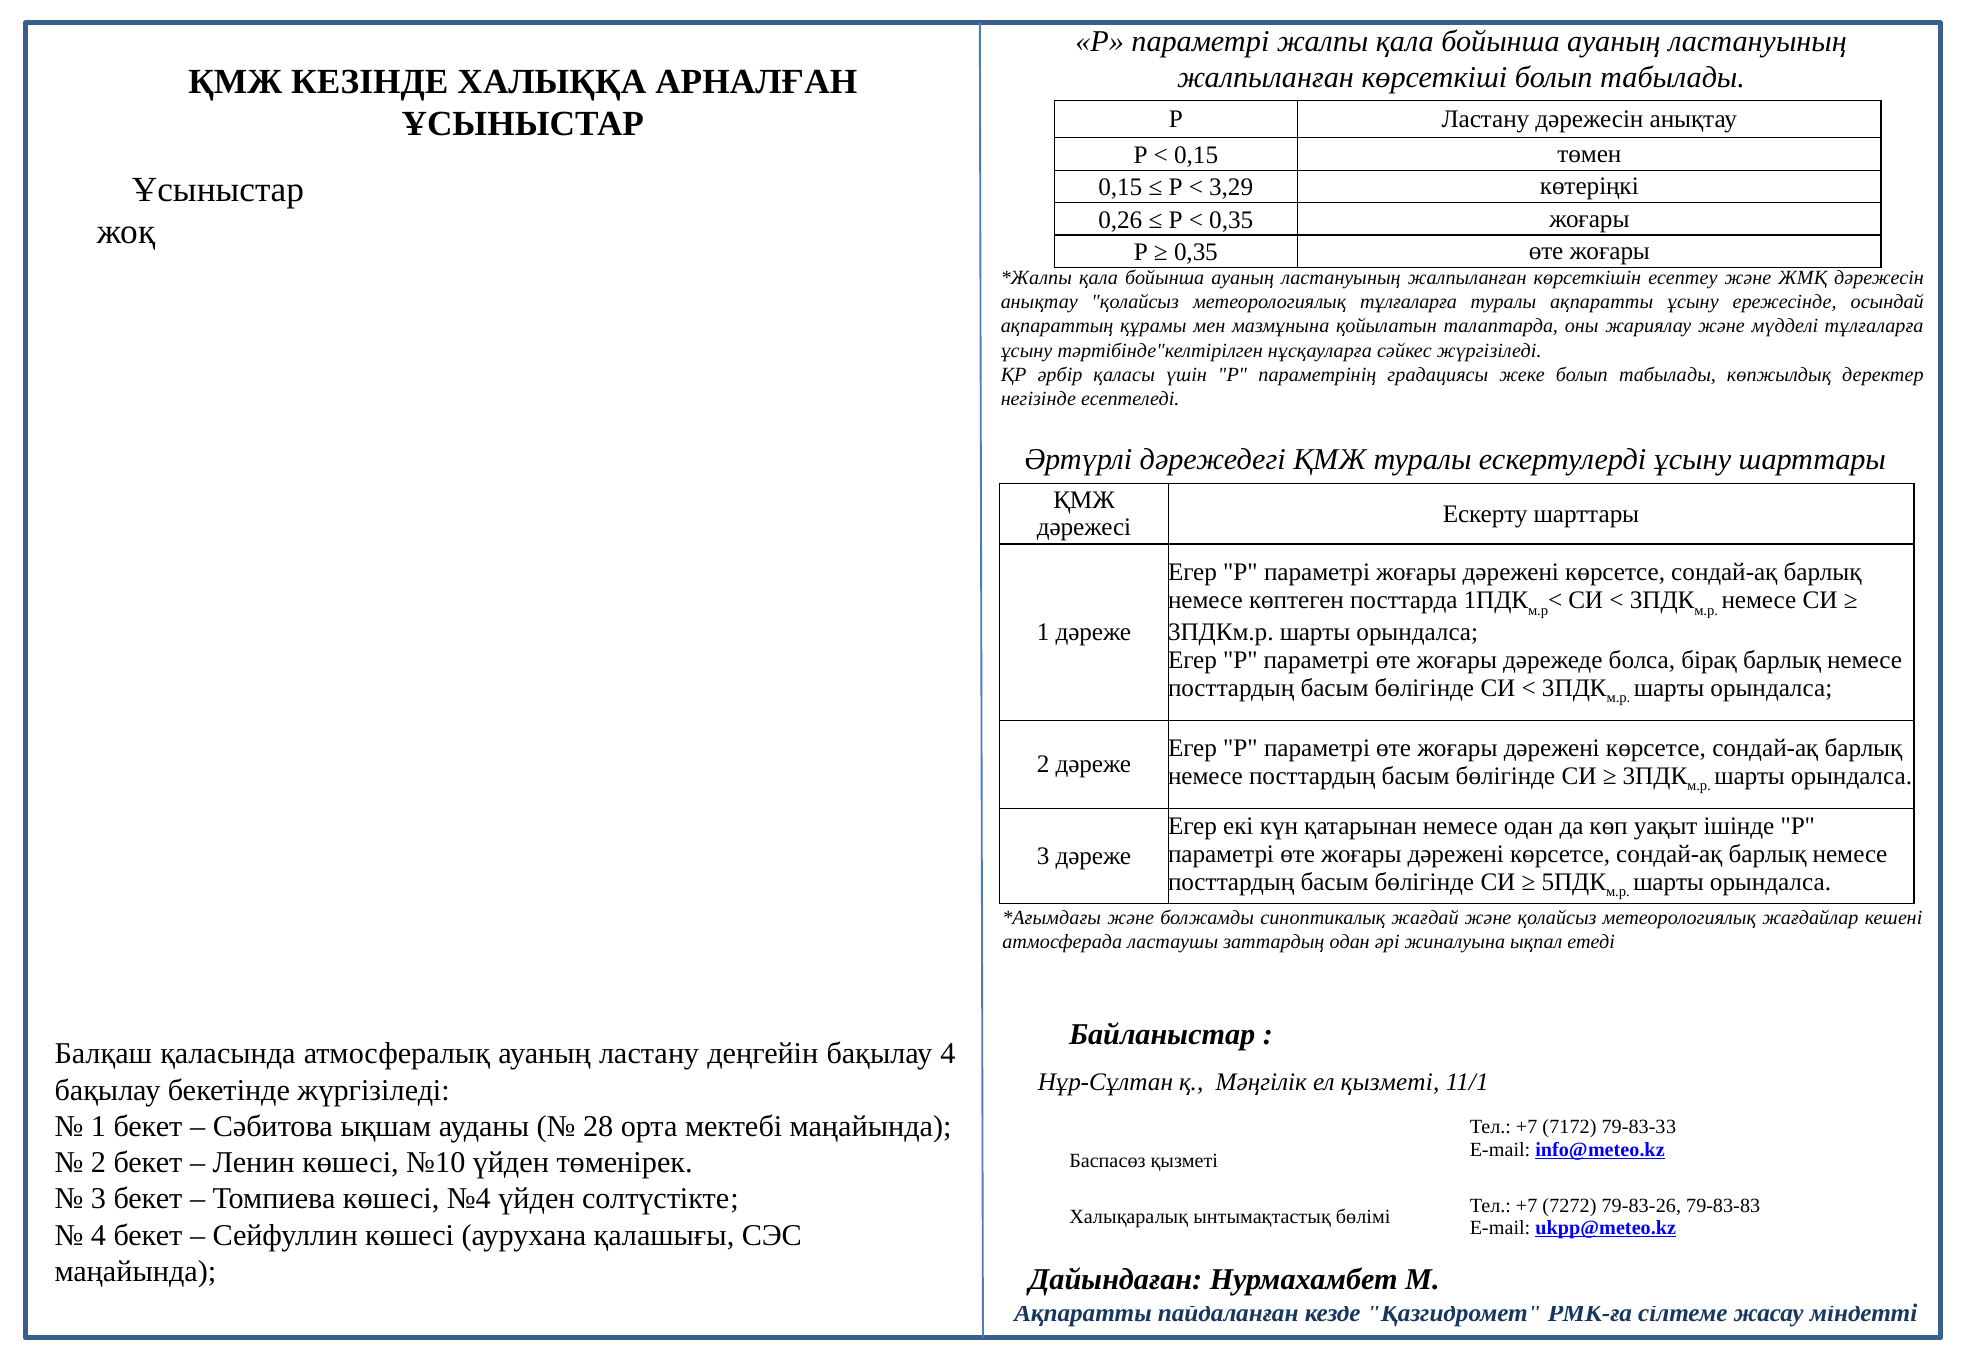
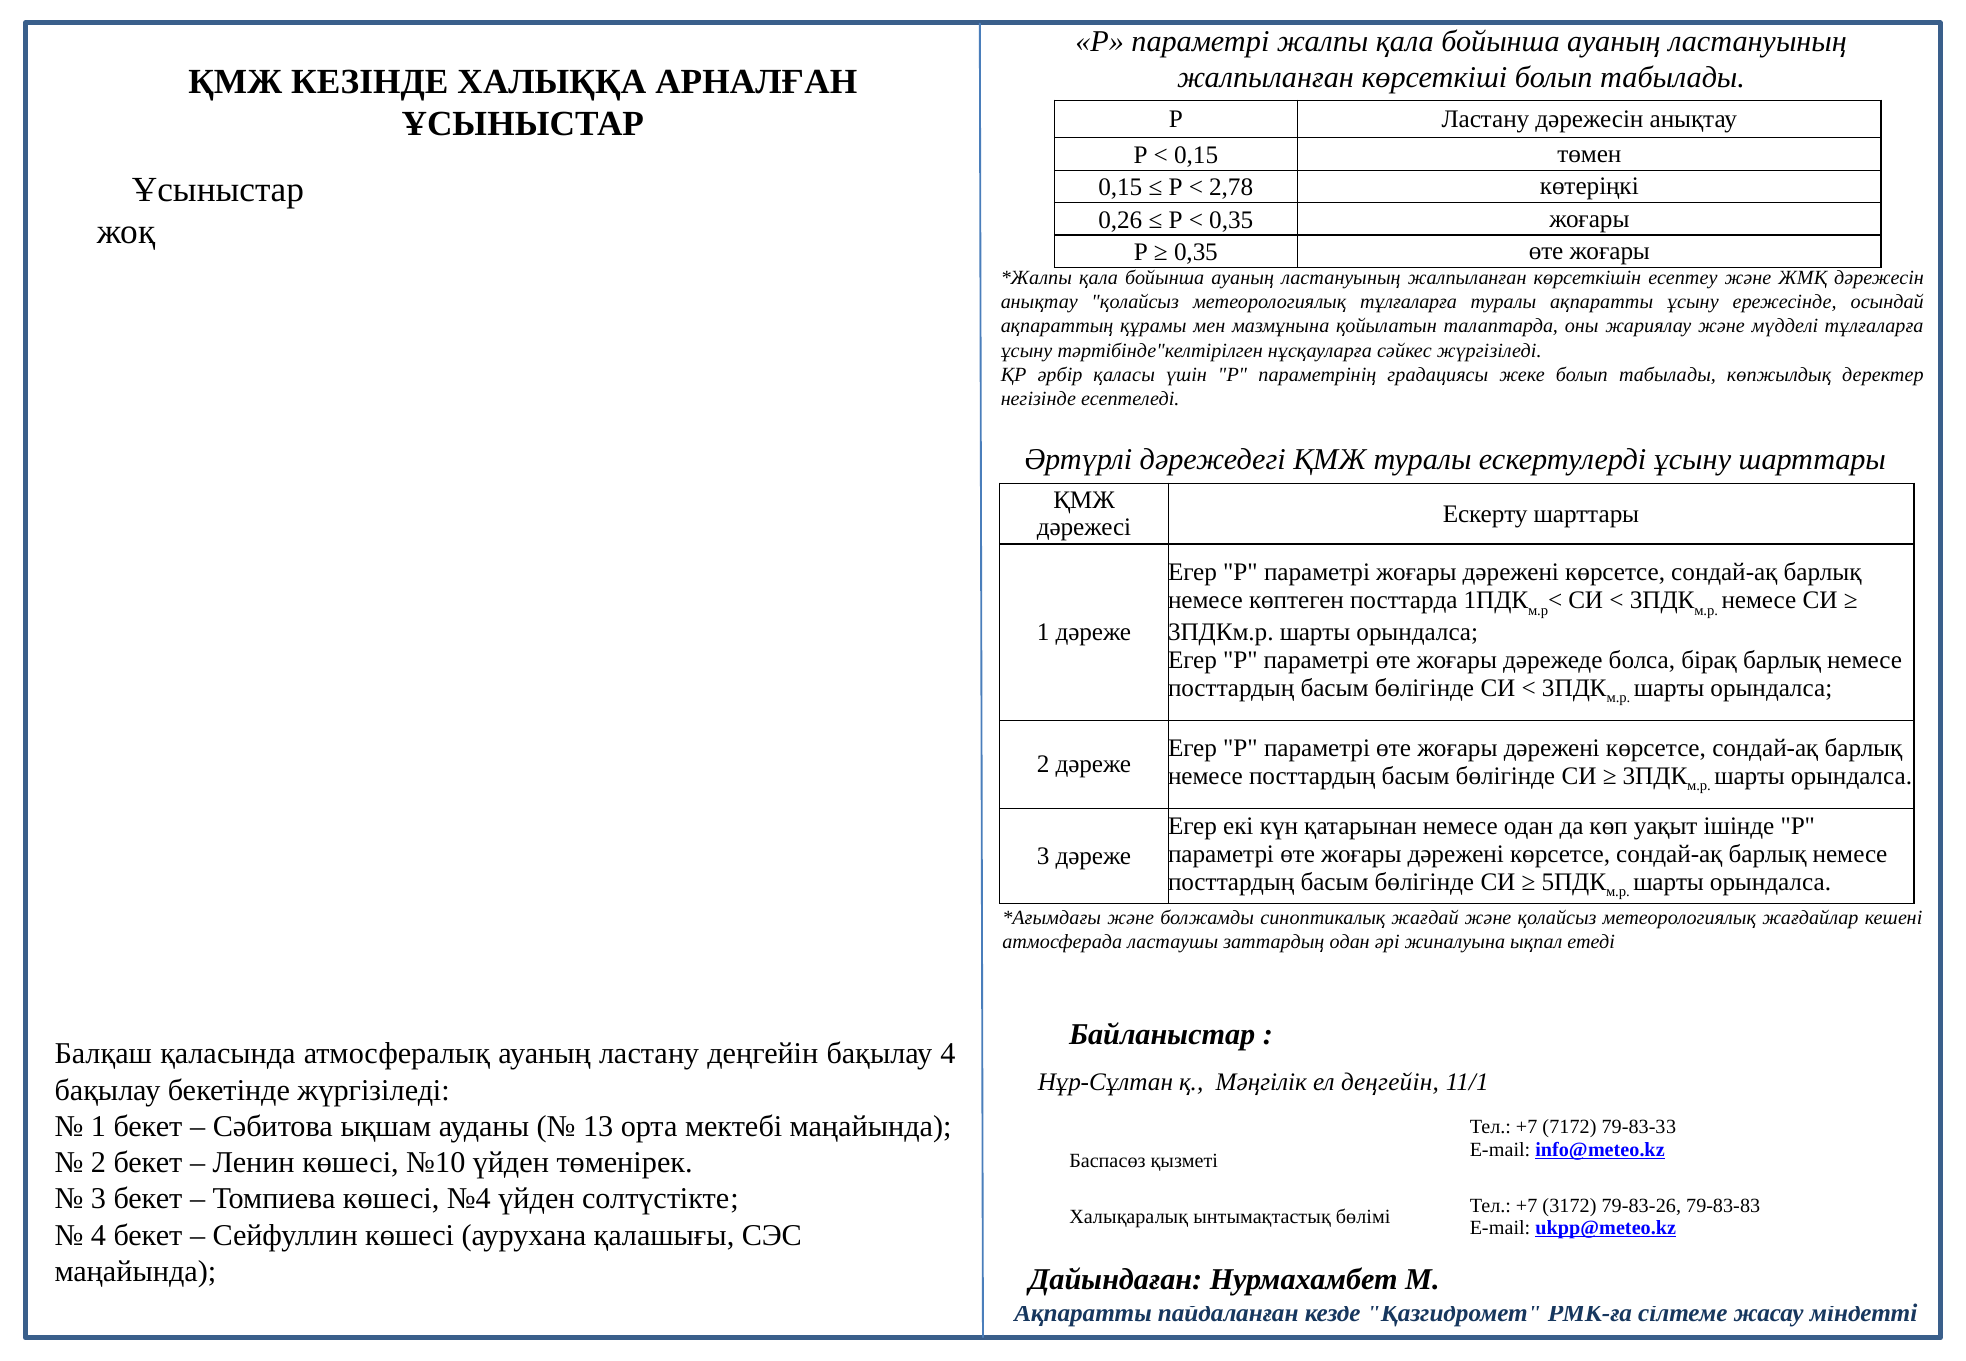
3,29: 3,29 -> 2,78 (1231, 188)
ел қызметі: қызметі -> деңгейін (1390, 1082)
28: 28 -> 13 (598, 1126)
7272: 7272 -> 3172 (1570, 1206)
